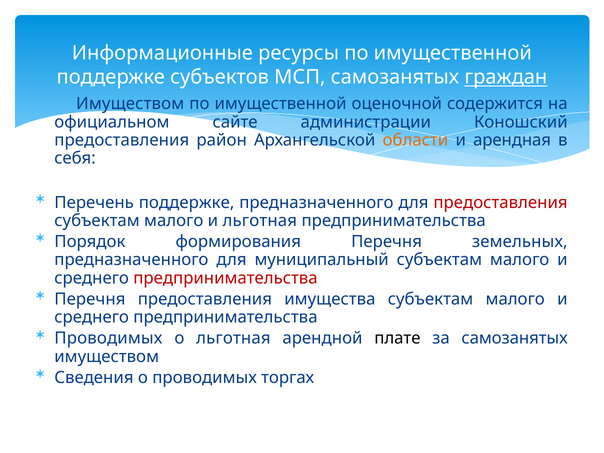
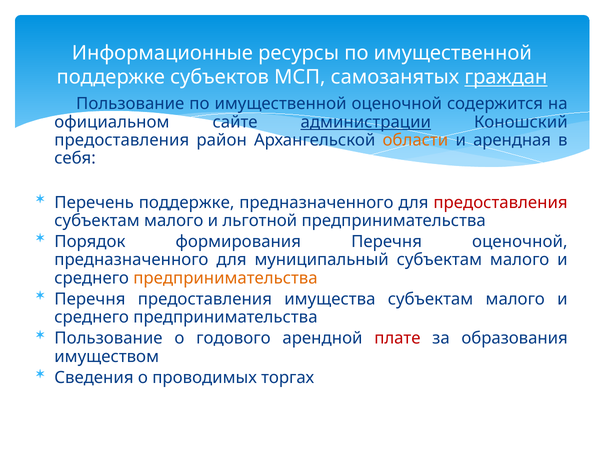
Имуществом: Имуществом -> Пользование (130, 104)
администрации underline: none -> present (366, 122)
и льготная: льготная -> льготной (260, 221)
Перечня земельных: земельных -> оценочной (520, 242)
предпринимательства colour: red -> orange (225, 278)
Проводимых: Проводимых -> Пользование (108, 338)
о льготная: льготная -> годового (233, 338)
плате colour: black -> red (397, 338)
за самозанятых: самозанятых -> образования (515, 338)
